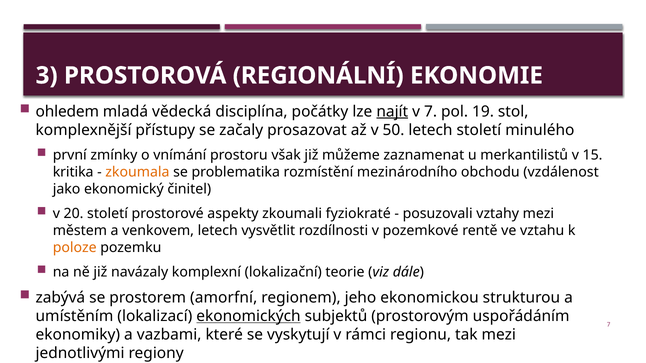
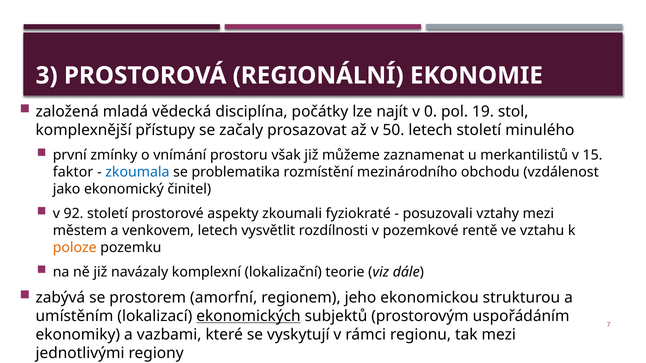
ohledem: ohledem -> založená (67, 112)
najít underline: present -> none (392, 112)
v 7: 7 -> 0 (431, 112)
kritika: kritika -> faktor (73, 172)
zkoumala colour: orange -> blue (137, 172)
20: 20 -> 92 (74, 214)
